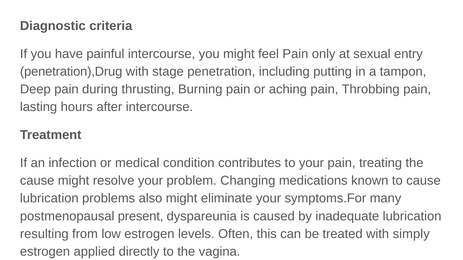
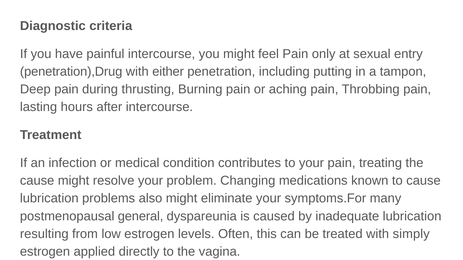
stage: stage -> either (168, 72)
present: present -> general (141, 216)
